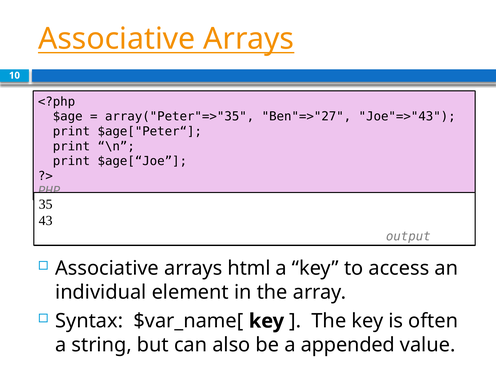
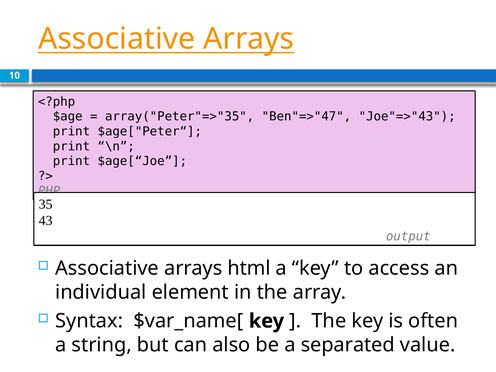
Ben"=>"27: Ben"=>"27 -> Ben"=>"47 (306, 117)
appended: appended -> separated (348, 345)
